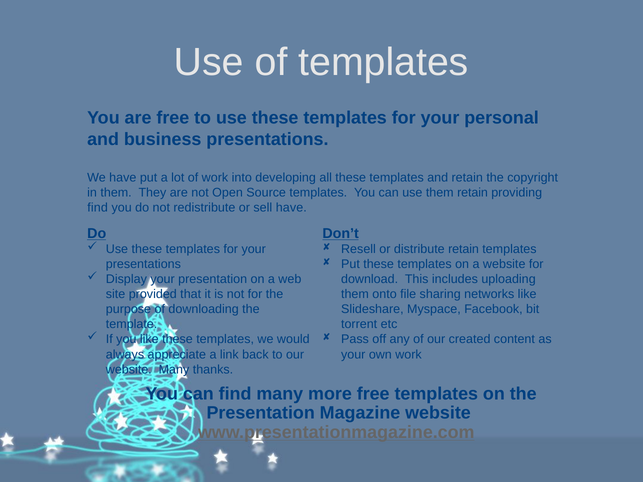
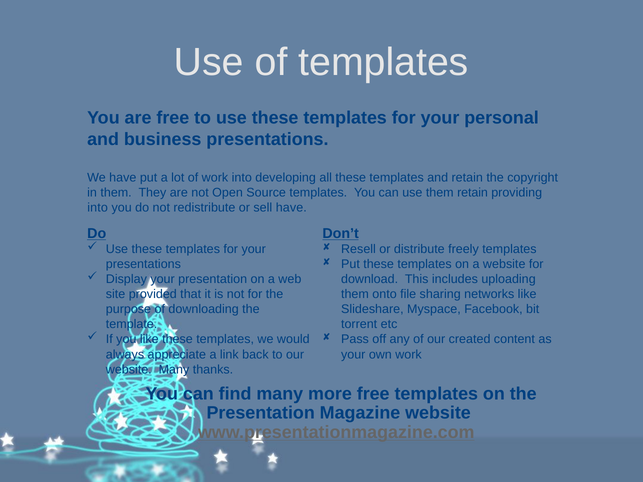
find: find -> into (98, 208)
distribute retain: retain -> freely (463, 249)
